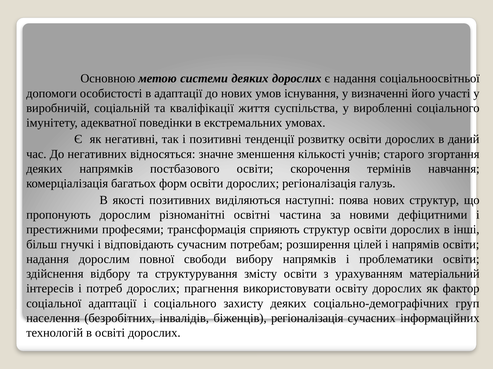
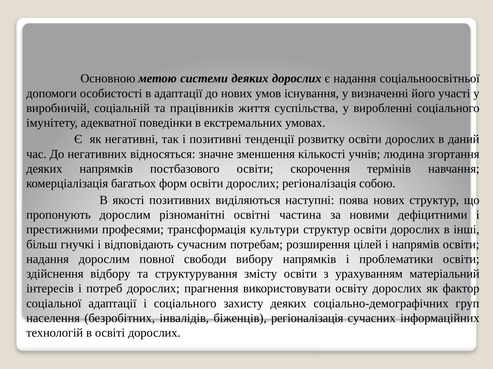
кваліфікації: кваліфікації -> працівників (202, 108)
старого: старого -> людина (404, 154)
галузь: галузь -> собою (377, 184)
сприяють: сприяють -> культури (275, 230)
